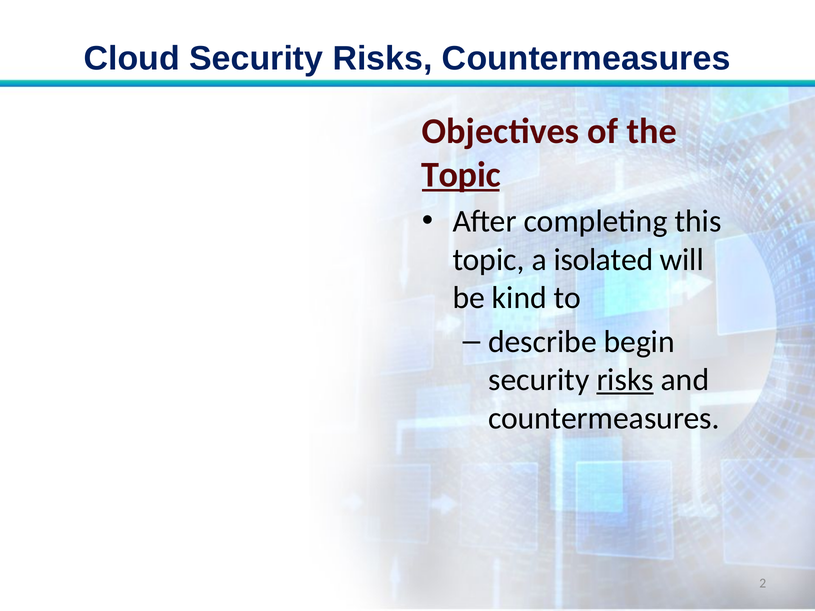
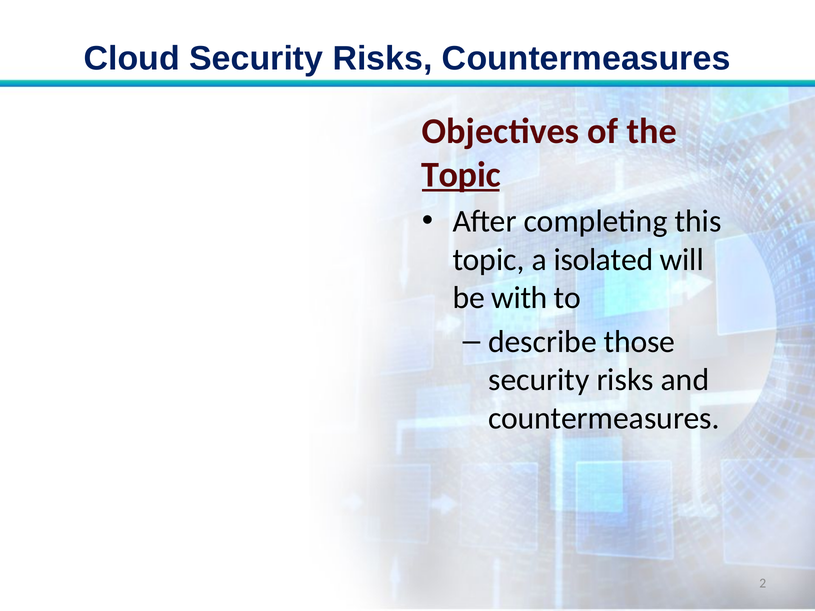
kind: kind -> with (520, 298)
begin: begin -> those (639, 342)
risks underline: present -> none (625, 380)
